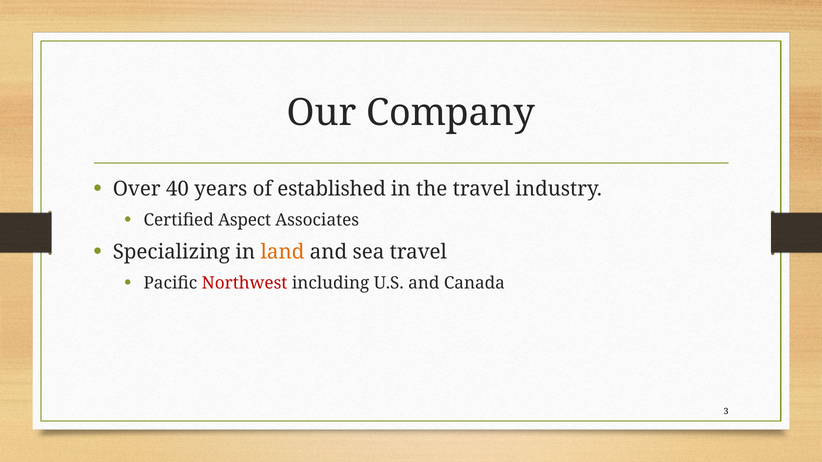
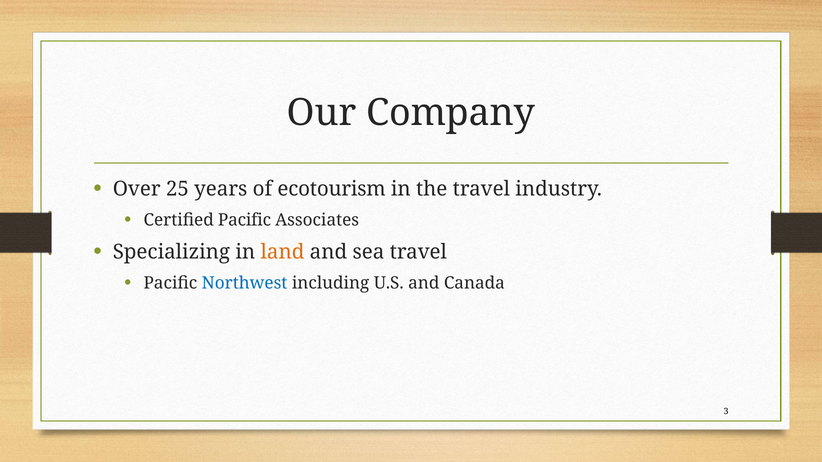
40: 40 -> 25 (177, 189)
established: established -> ecotourism (332, 189)
Certified Aspect: Aspect -> Pacific (245, 220)
Northwest colour: red -> blue (245, 283)
